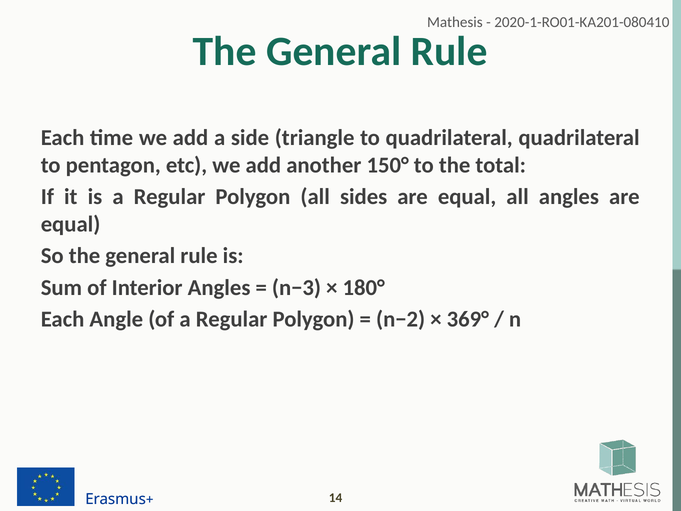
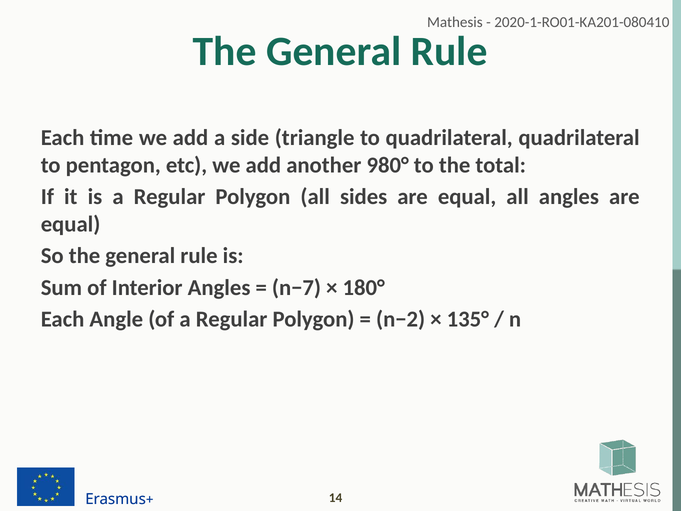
150°: 150° -> 980° (388, 165)
n−3: n−3 -> n−7 (297, 288)
369°: 369° -> 135° (468, 319)
